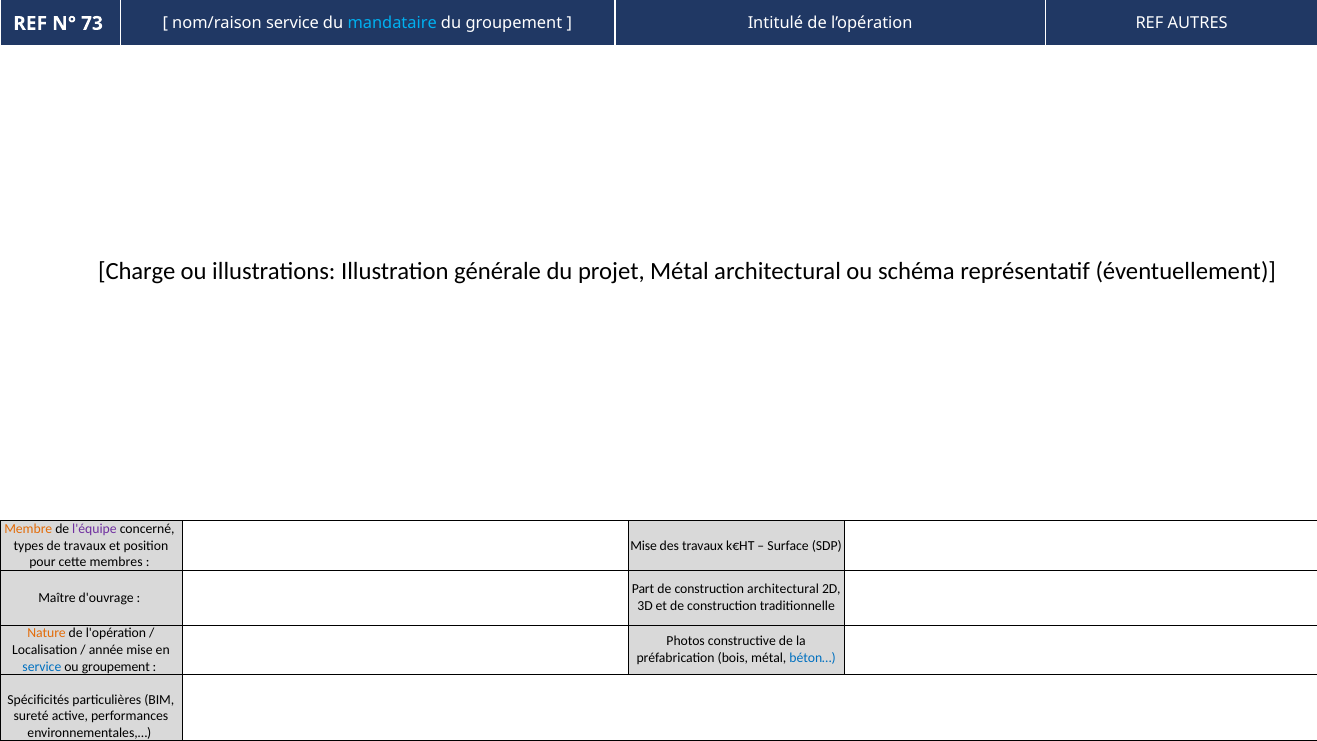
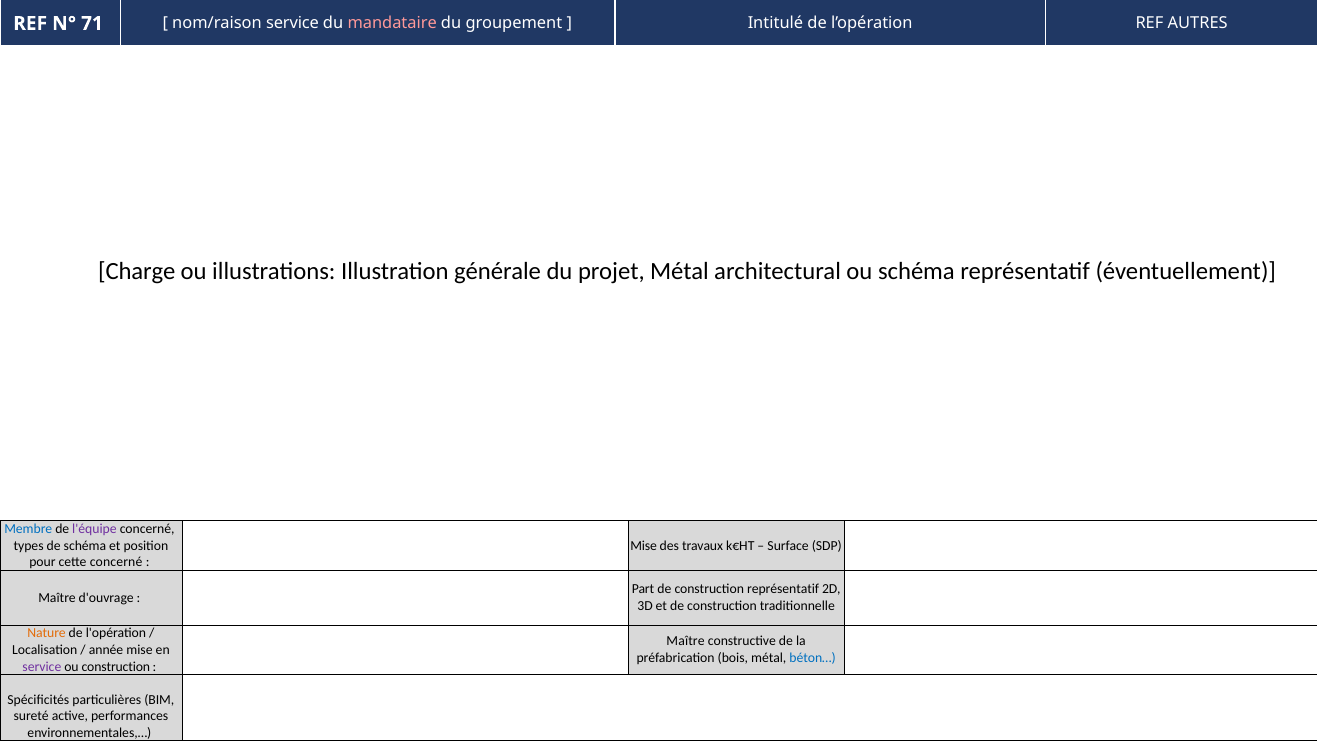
73: 73 -> 71 (92, 23)
mandataire colour: light blue -> pink (392, 23)
Membre colour: orange -> blue (28, 529)
de travaux: travaux -> schéma (85, 546)
cette membres: membres -> concerné (116, 562)
construction architectural: architectural -> représentatif (783, 589)
Photos: Photos -> Maître (686, 641)
service colour: blue -> purple (42, 666)
ou groupement: groupement -> construction (116, 666)
